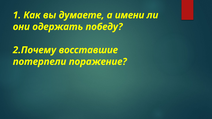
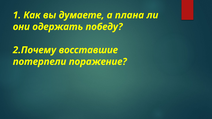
имени: имени -> плана (129, 15)
